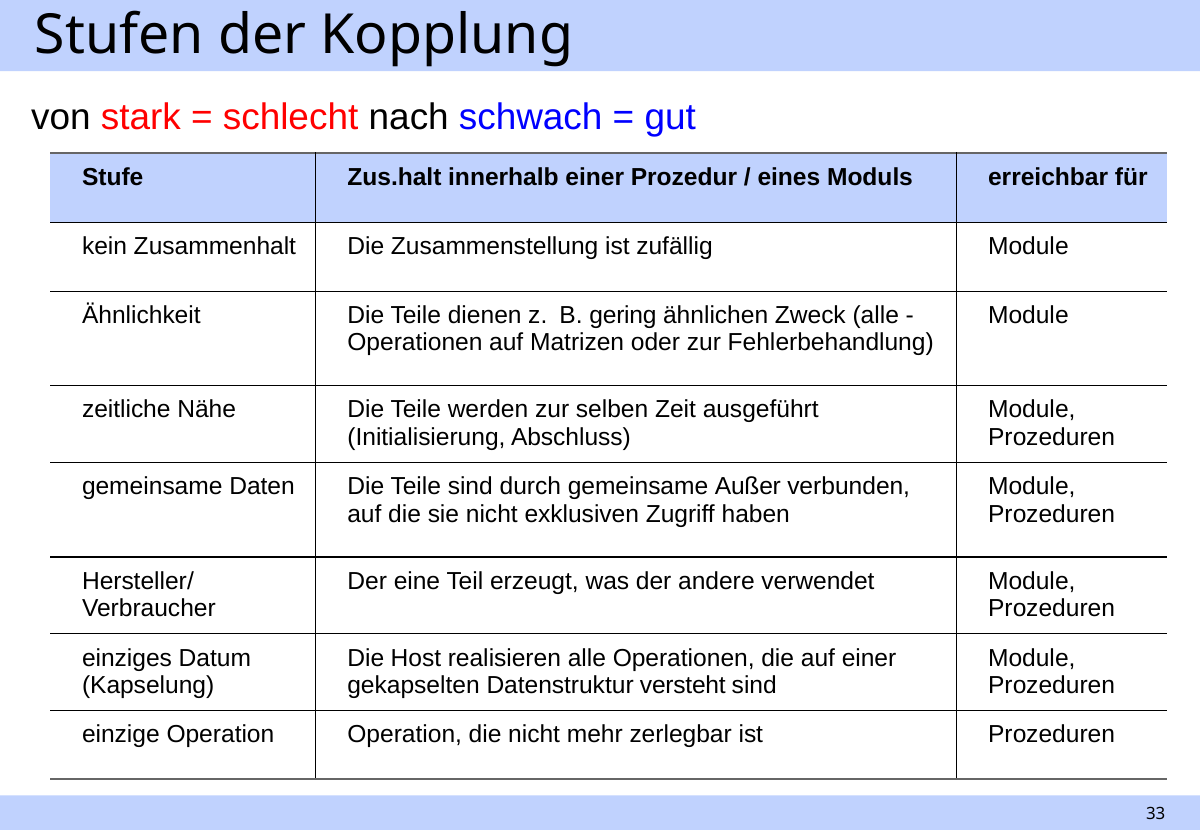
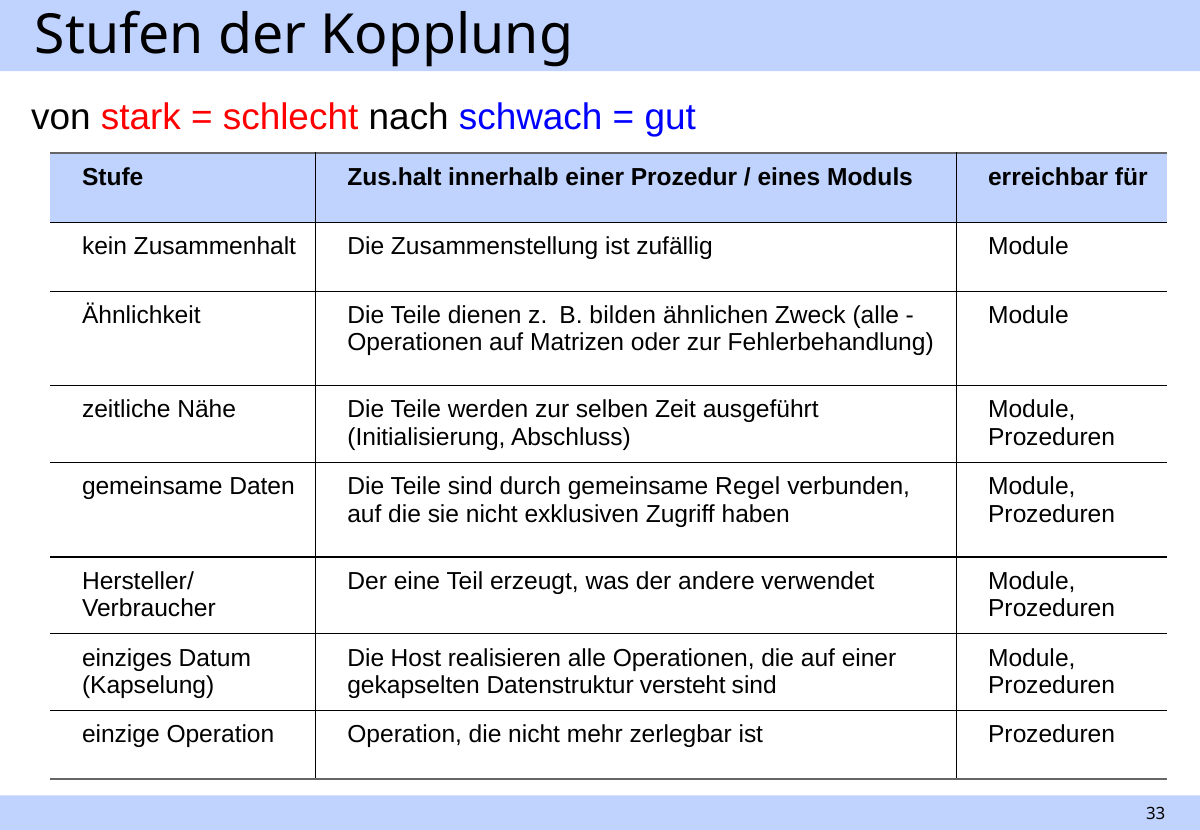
gering: gering -> bilden (623, 316)
Außer: Außer -> Regel (748, 487)
